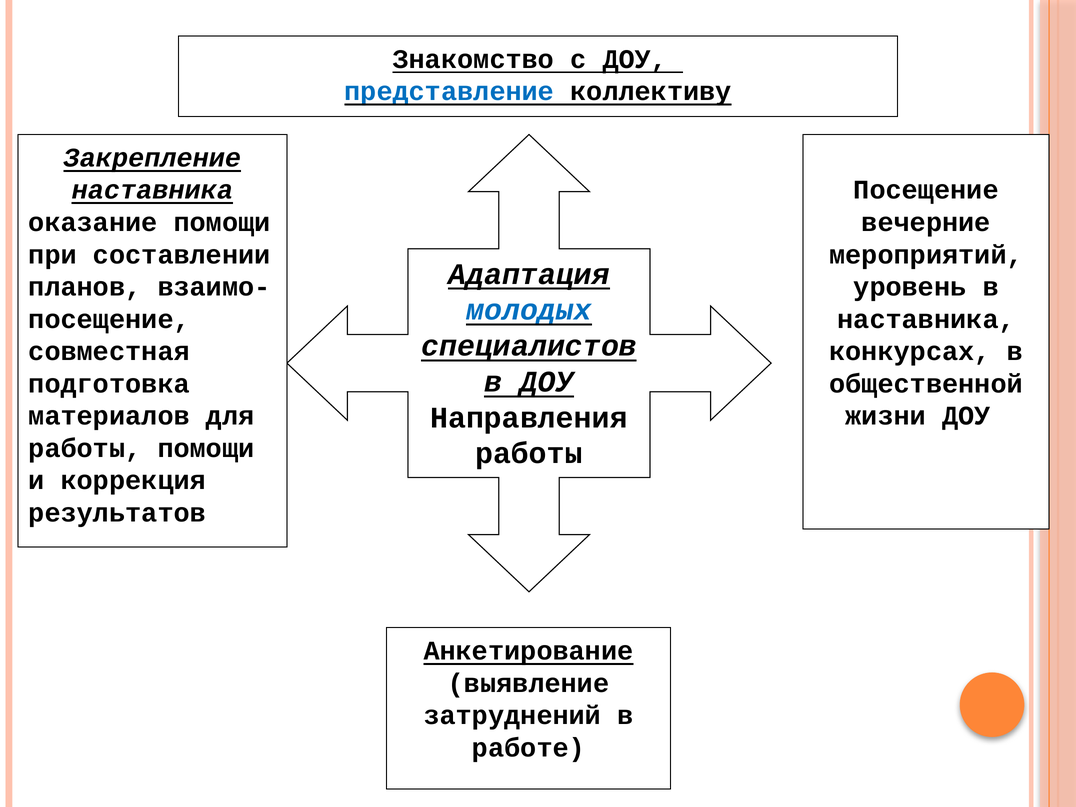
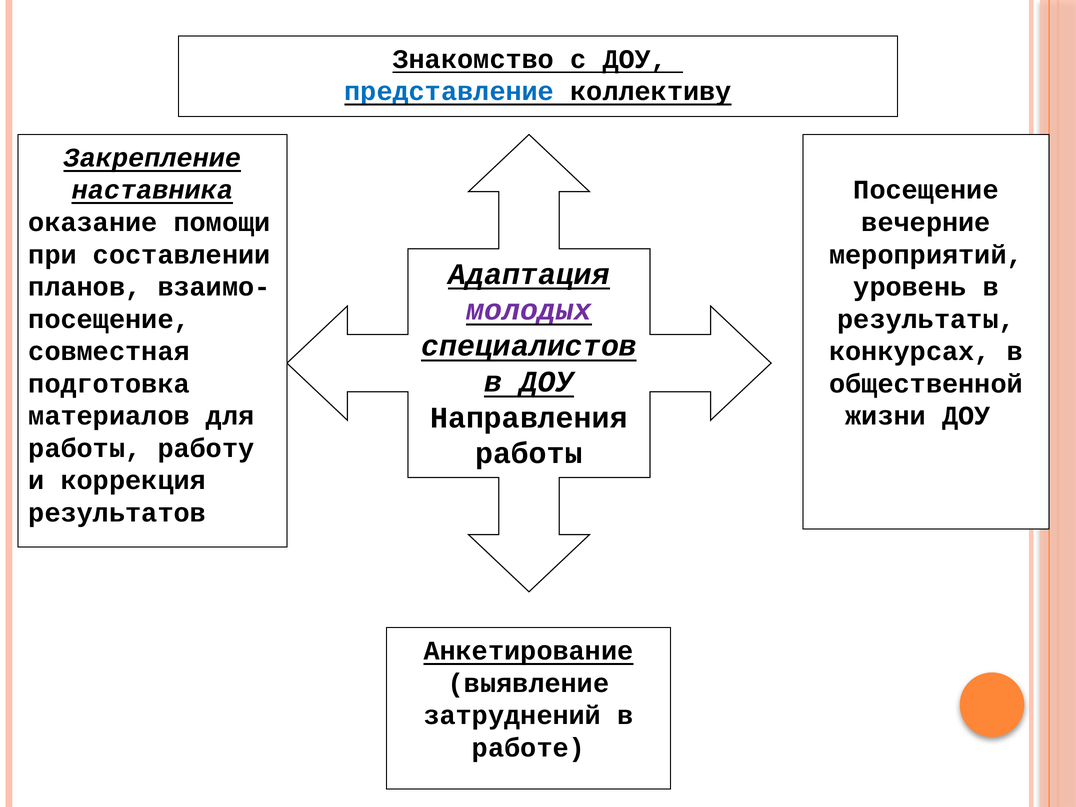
молодых colour: blue -> purple (529, 310)
наставника: наставника -> результаты (926, 319)
работы помощи: помощи -> работу (206, 448)
